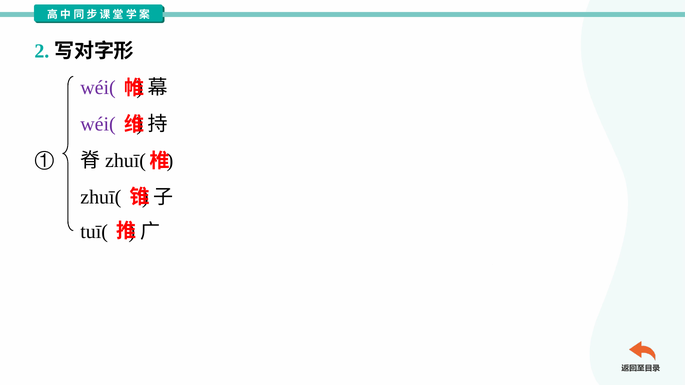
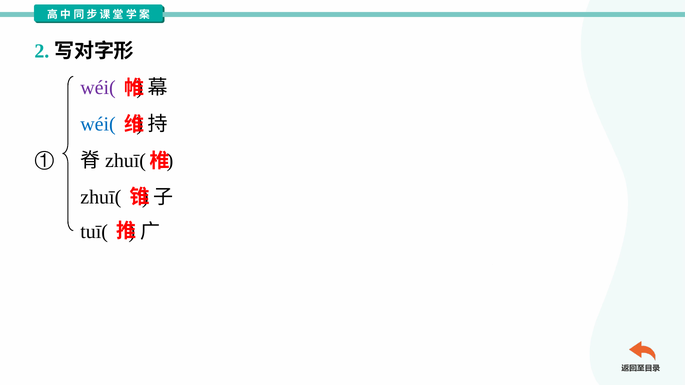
wéi( colour: purple -> blue (98, 124)
